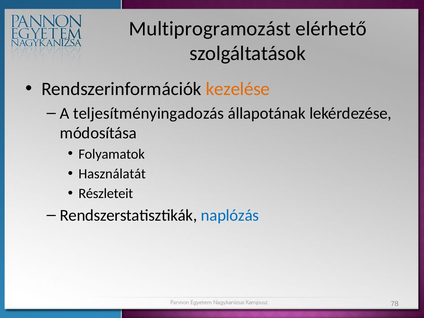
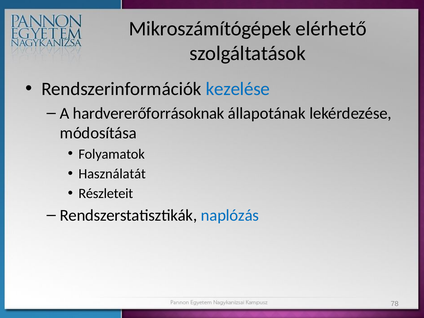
Multiprogramozást: Multiprogramozást -> Mikroszámítógépek (210, 29)
kezelése colour: orange -> blue (238, 89)
teljesítményingadozás: teljesítményingadozás -> hardvererőforrásoknak (149, 113)
